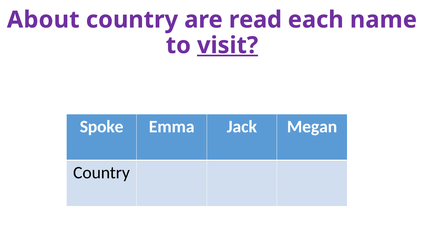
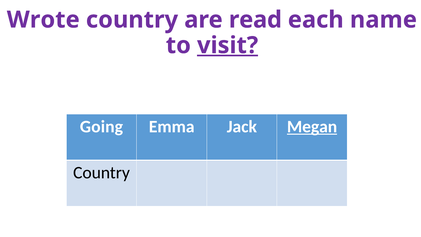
About: About -> Wrote (43, 20)
Spoke: Spoke -> Going (101, 127)
Megan underline: none -> present (312, 127)
